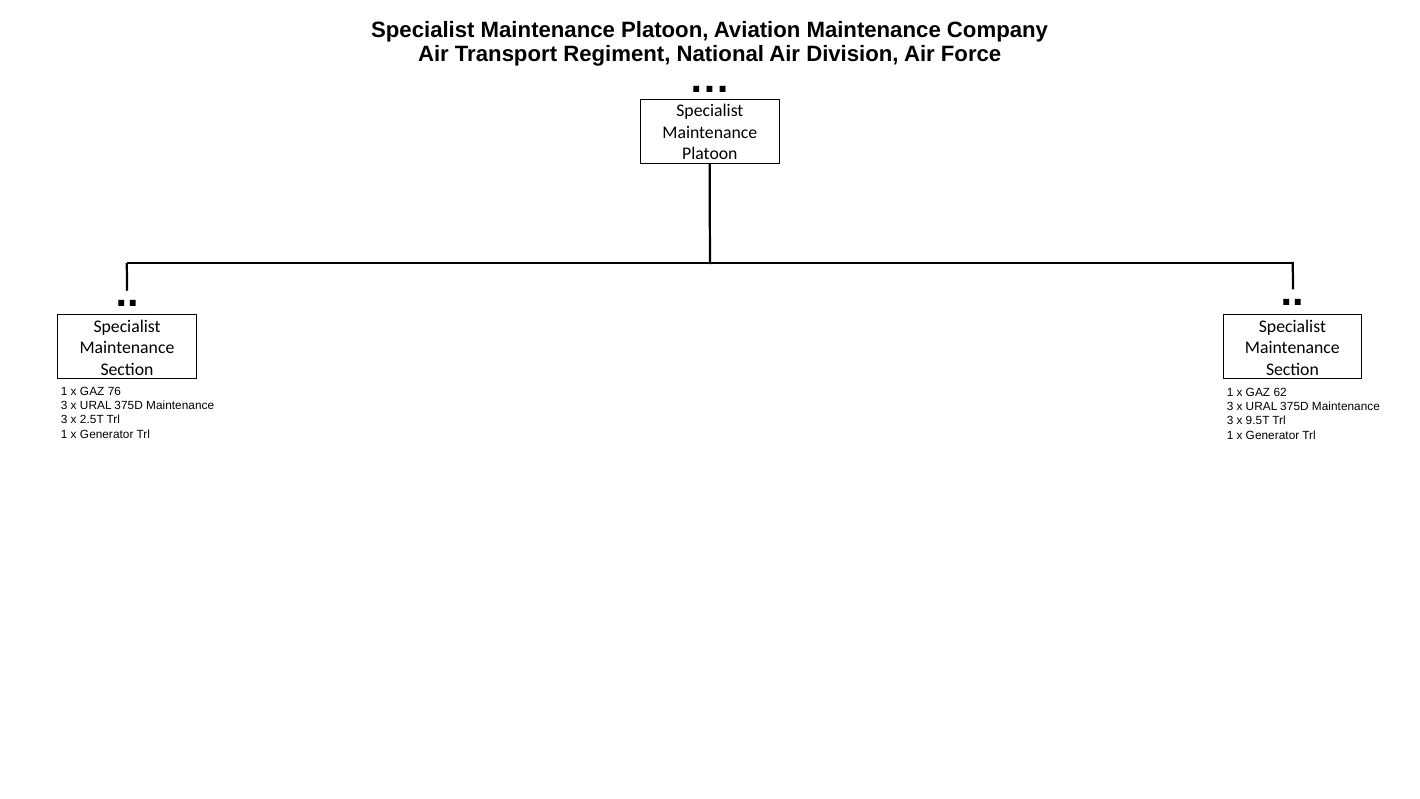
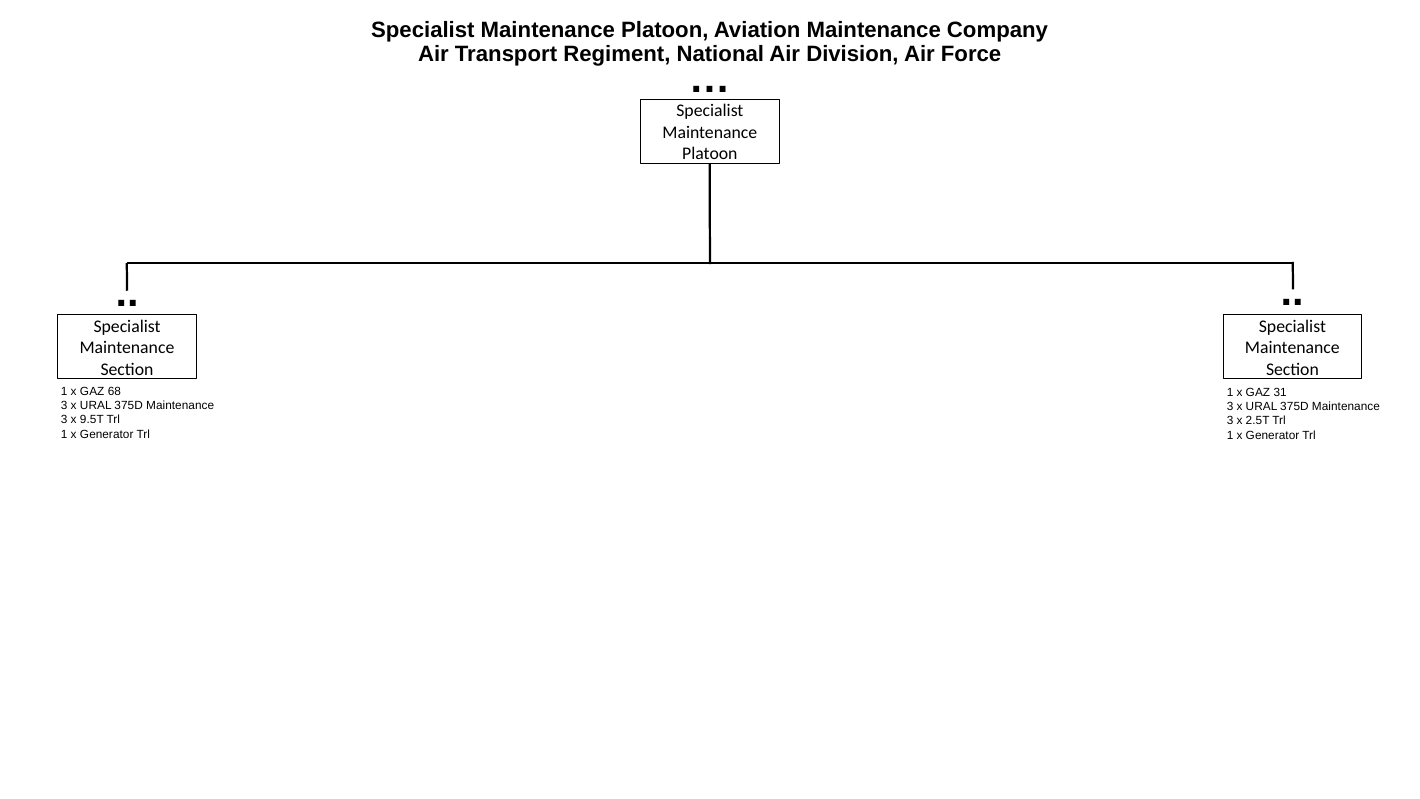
76: 76 -> 68 (114, 391)
62: 62 -> 31 (1280, 392)
2.5T: 2.5T -> 9.5T (92, 420)
9.5T: 9.5T -> 2.5T (1258, 421)
